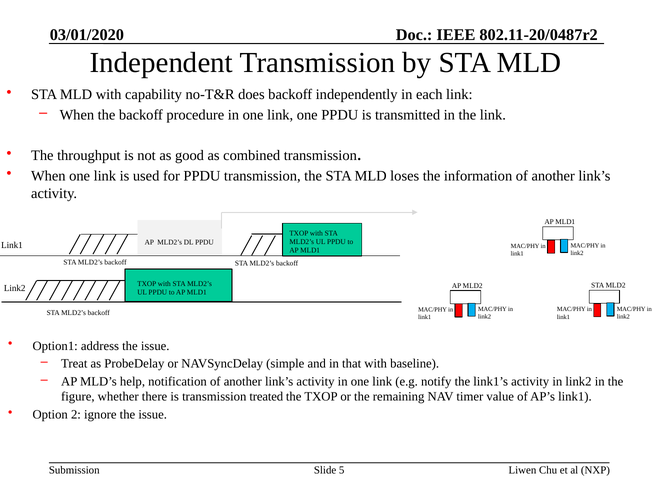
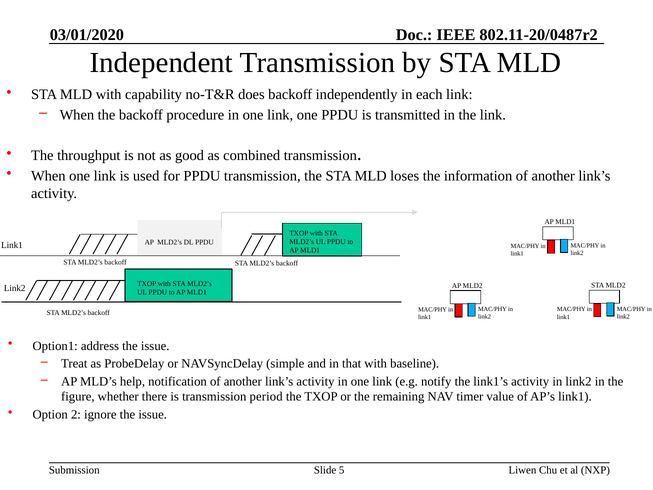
treated: treated -> period (266, 397)
